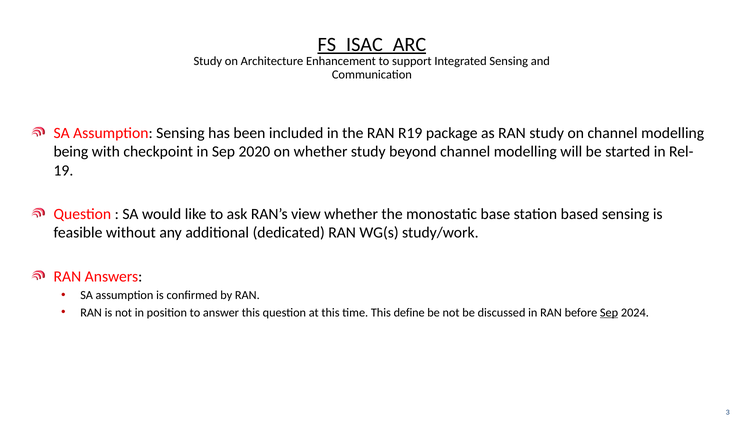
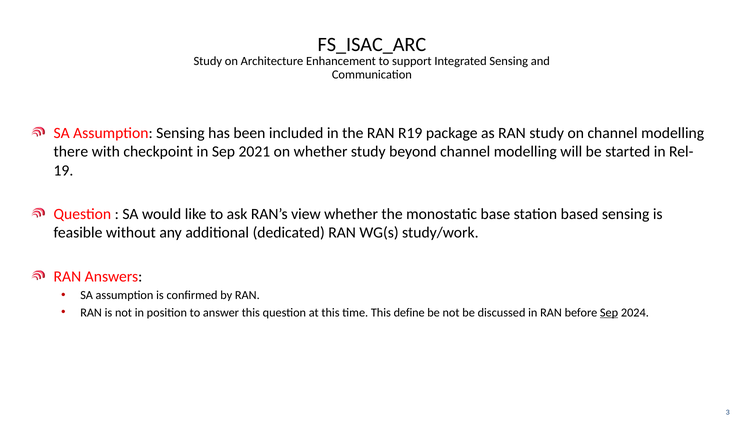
FS_ISAC_ARC underline: present -> none (372, 44)
being: being -> there (71, 152)
2020: 2020 -> 2021 (254, 152)
